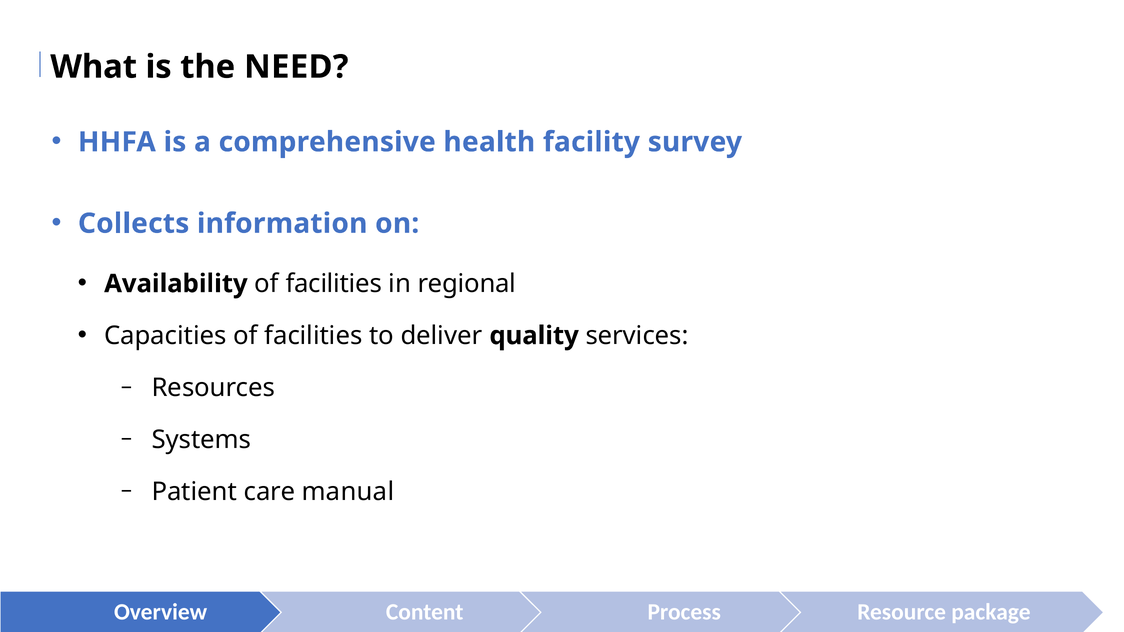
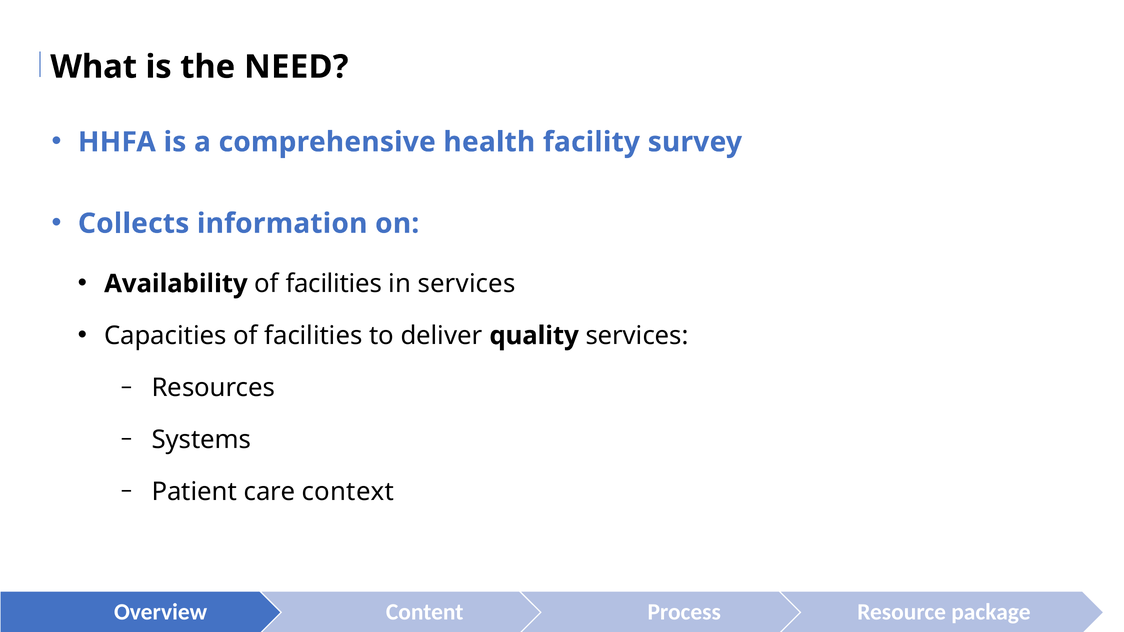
in regional: regional -> services (467, 284)
manual: manual -> context (348, 492)
